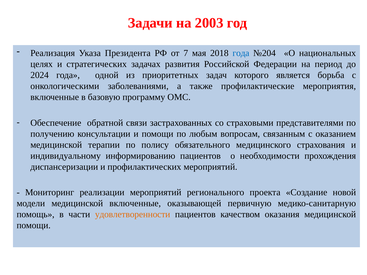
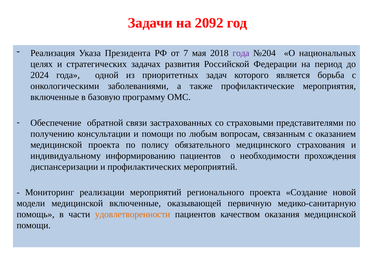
2003: 2003 -> 2092 (209, 23)
года colour: blue -> purple (241, 53)
медицинской терапии: терапии -> проекта (104, 145)
